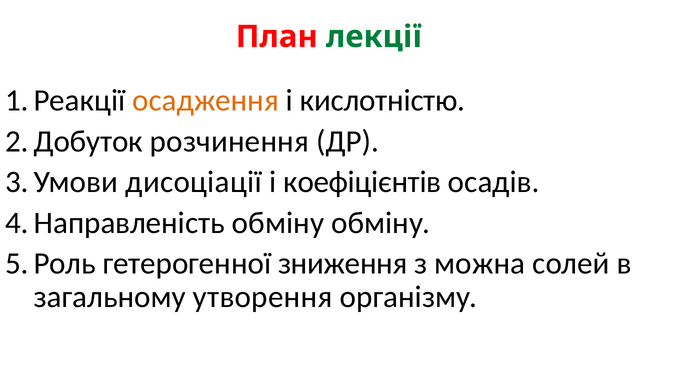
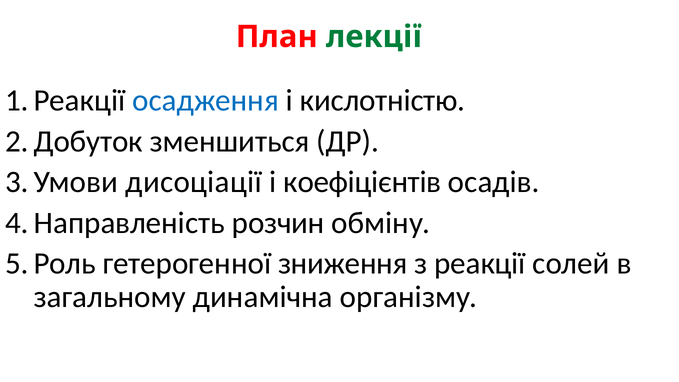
осадження colour: orange -> blue (206, 101)
розчинення: розчинення -> зменшиться (230, 141)
обміну: обміну -> розчин (278, 223)
можна: можна -> реакції (480, 263)
утворення: утворення -> динамічна (263, 297)
